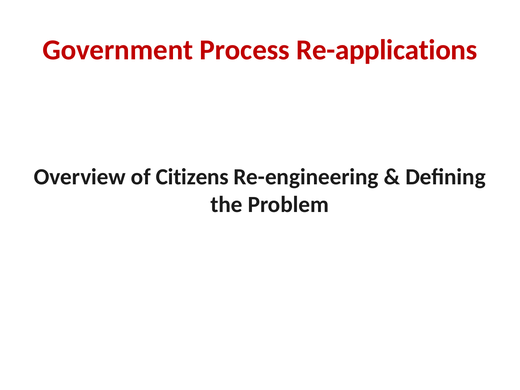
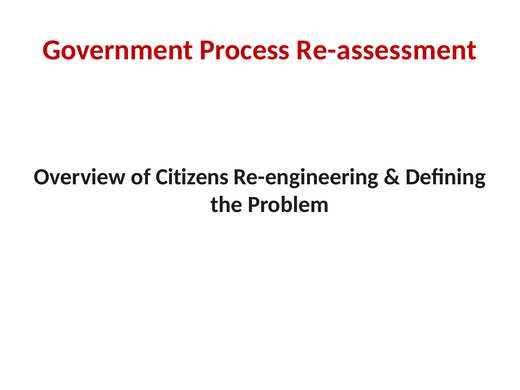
Re-applications: Re-applications -> Re-assessment (387, 50)
